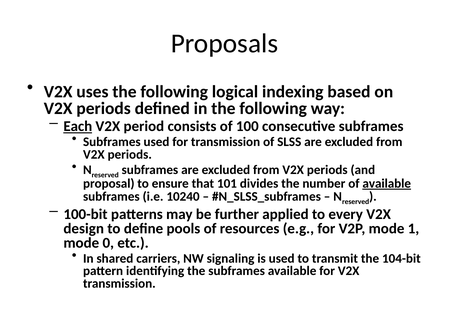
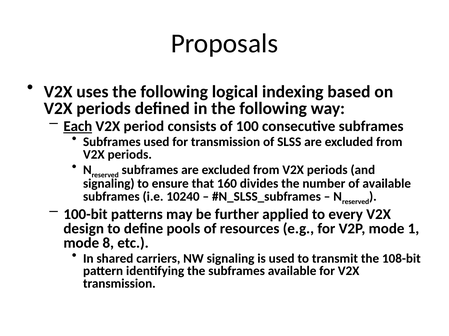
proposal: proposal -> signaling (109, 184)
101: 101 -> 160 (227, 184)
available underline: present -> none (387, 184)
0: 0 -> 8 (108, 243)
104-bit: 104-bit -> 108-bit (401, 259)
